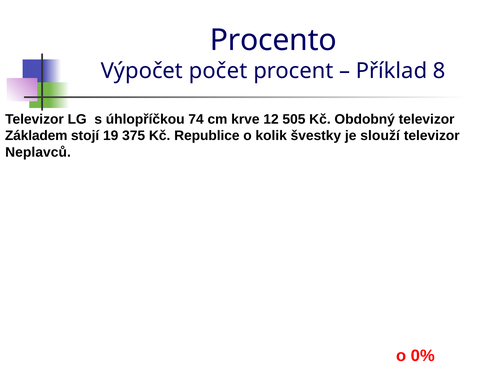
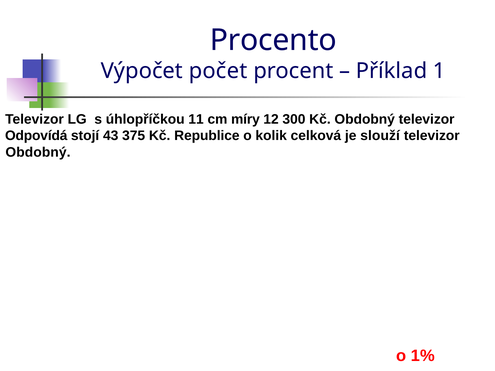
8: 8 -> 1 (439, 71)
74: 74 -> 11 (196, 119)
krve: krve -> míry (245, 119)
505: 505 -> 300 (294, 119)
Základem: Základem -> Odpovídá (36, 136)
19: 19 -> 43 (111, 136)
švestky: švestky -> celková (316, 136)
Neplavců: Neplavců -> Obdobný (38, 152)
0%: 0% -> 1% (423, 356)
